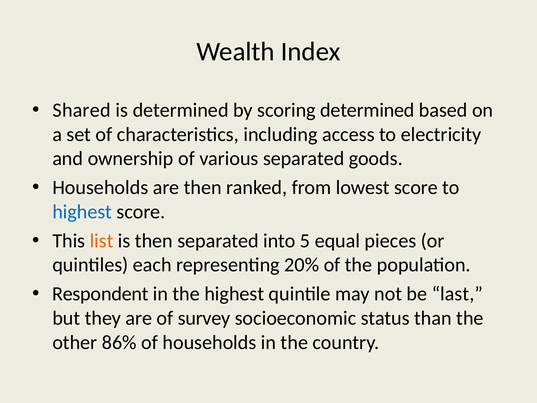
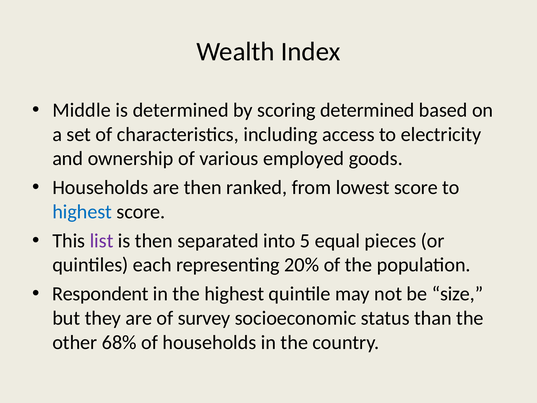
Shared: Shared -> Middle (82, 110)
various separated: separated -> employed (304, 159)
list colour: orange -> purple (102, 241)
last: last -> size (457, 294)
86%: 86% -> 68% (119, 342)
